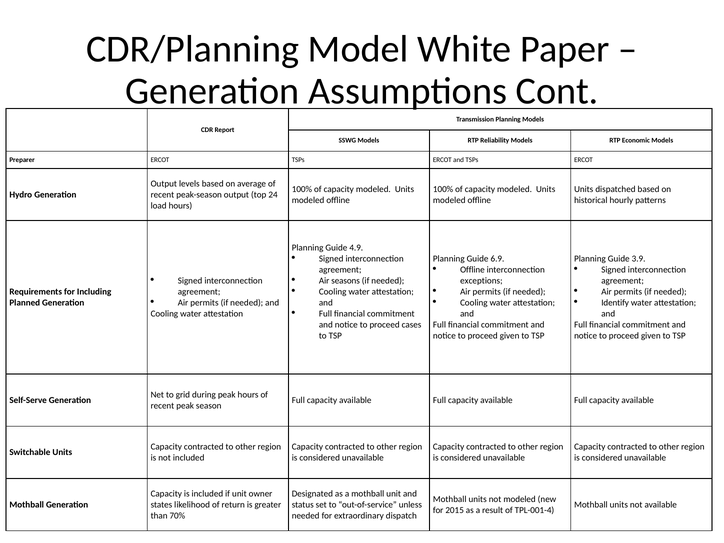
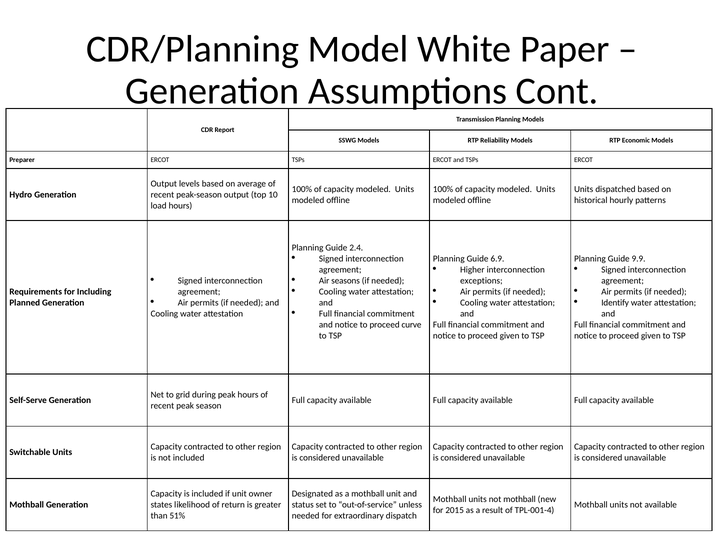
24: 24 -> 10 (273, 195)
4.9: 4.9 -> 2.4 (356, 248)
3.9: 3.9 -> 9.9 (639, 259)
Offline: Offline -> Higher (472, 270)
cases: cases -> curve (412, 325)
not modeled: modeled -> mothball (520, 499)
70%: 70% -> 51% (177, 516)
